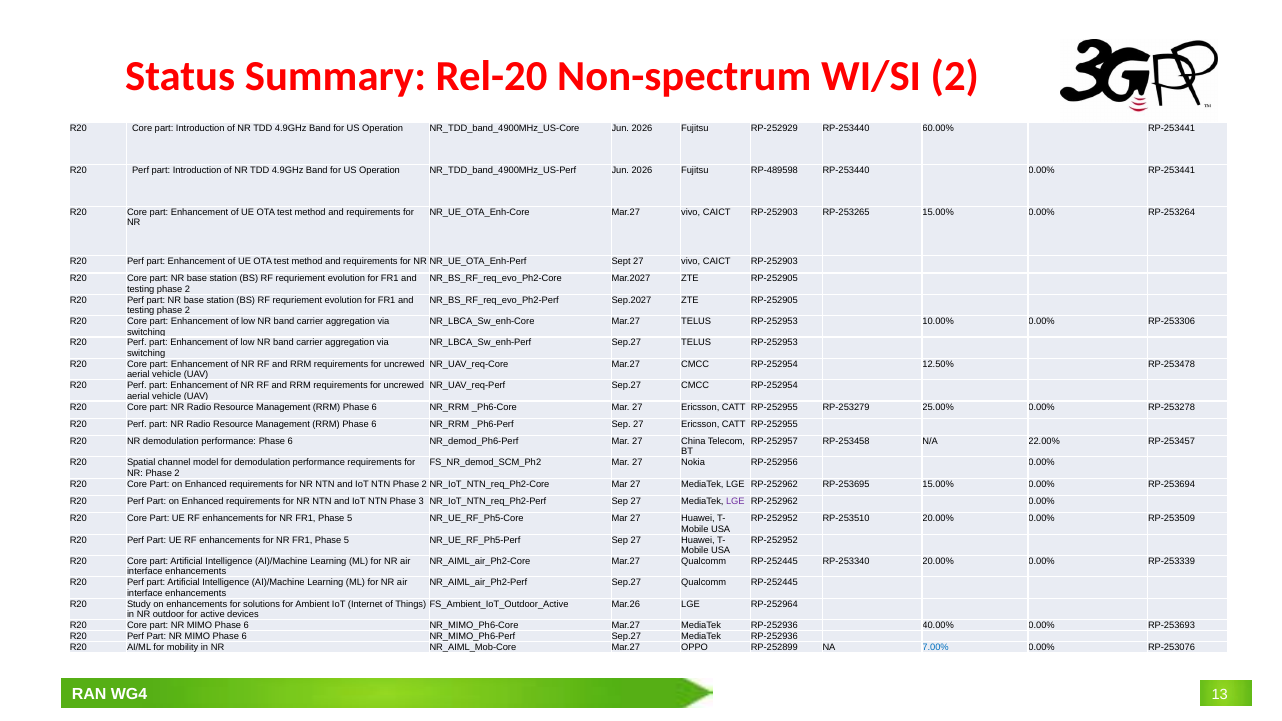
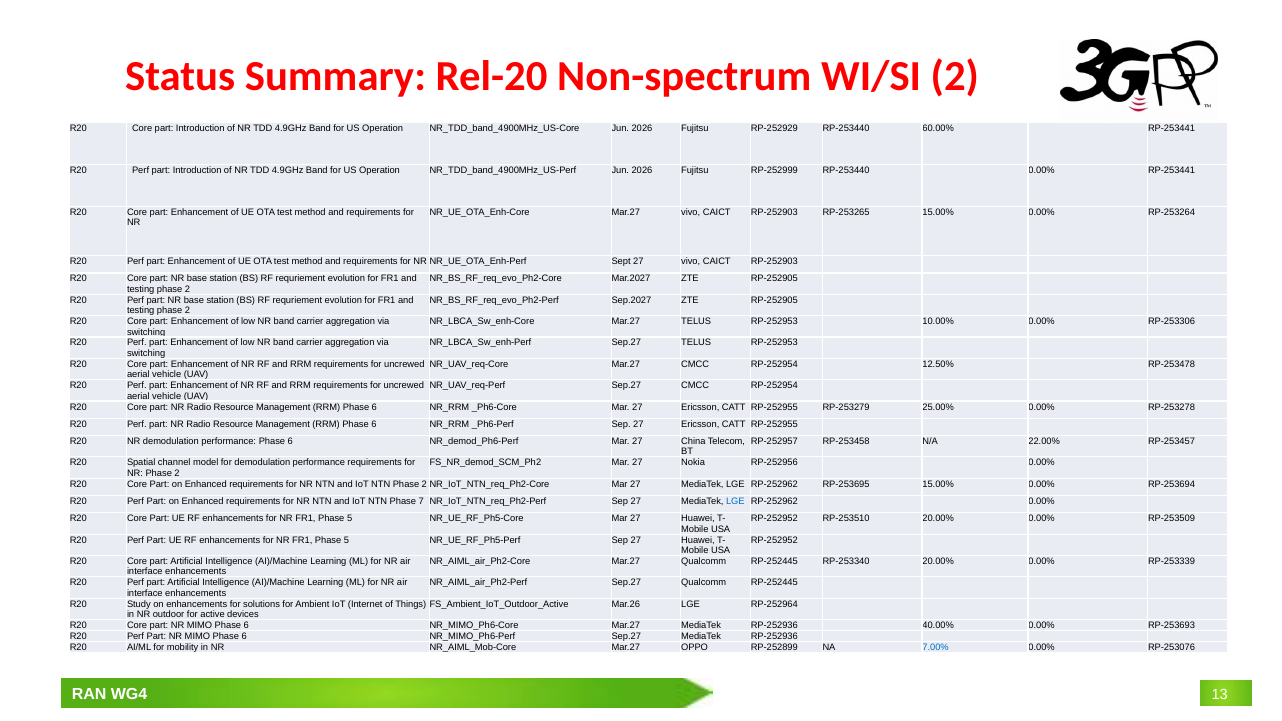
RP-489598: RP-489598 -> RP-252999 (774, 170)
3: 3 -> 7 (421, 501)
LGE colour: purple -> blue (735, 501)
